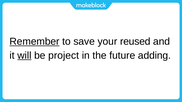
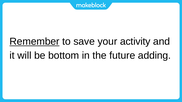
reused: reused -> activity (135, 42)
will underline: present -> none (24, 56)
project: project -> bottom (64, 56)
